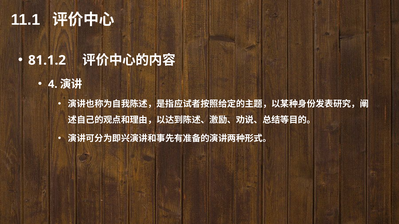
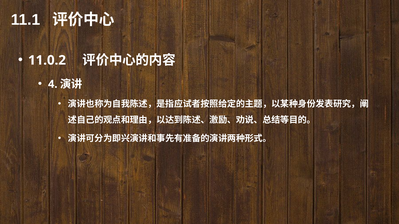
81.1.2: 81.1.2 -> 11.0.2 (47, 60)
